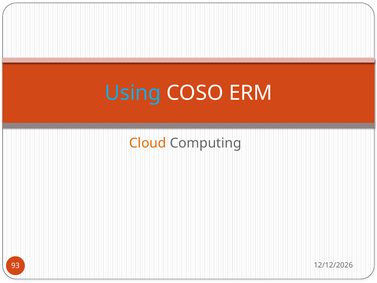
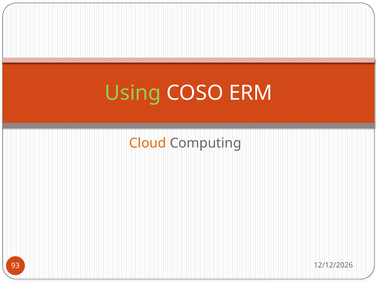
Using colour: light blue -> light green (133, 93)
